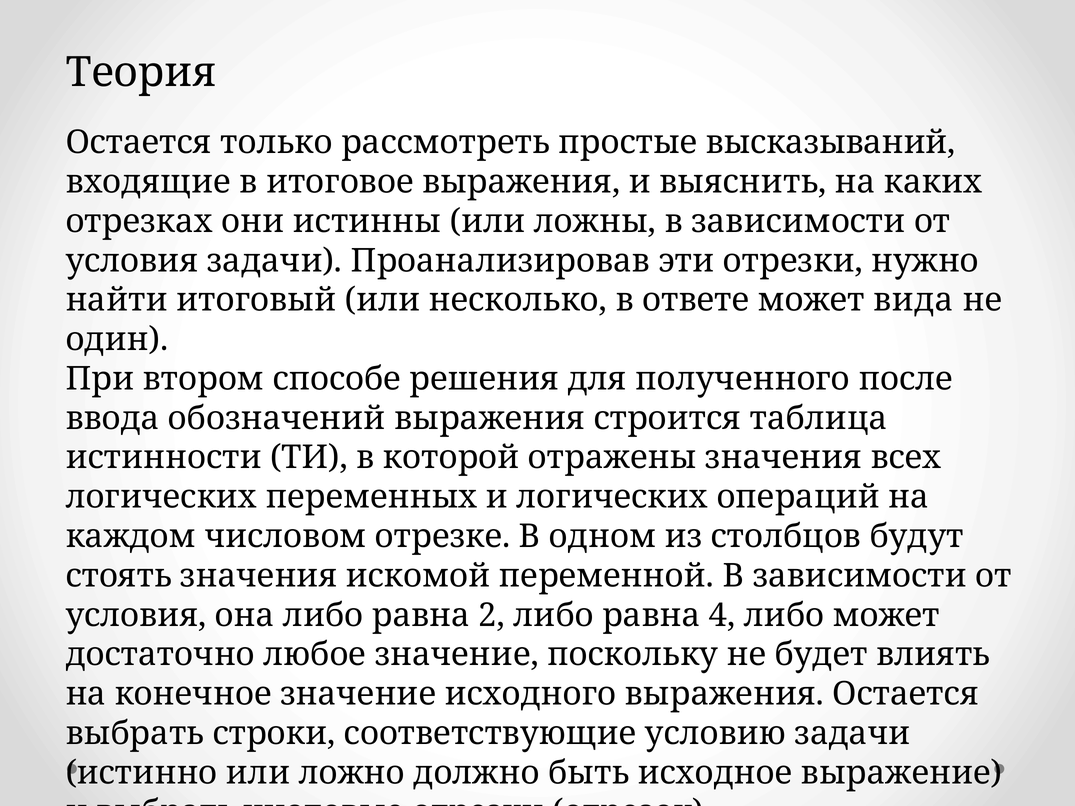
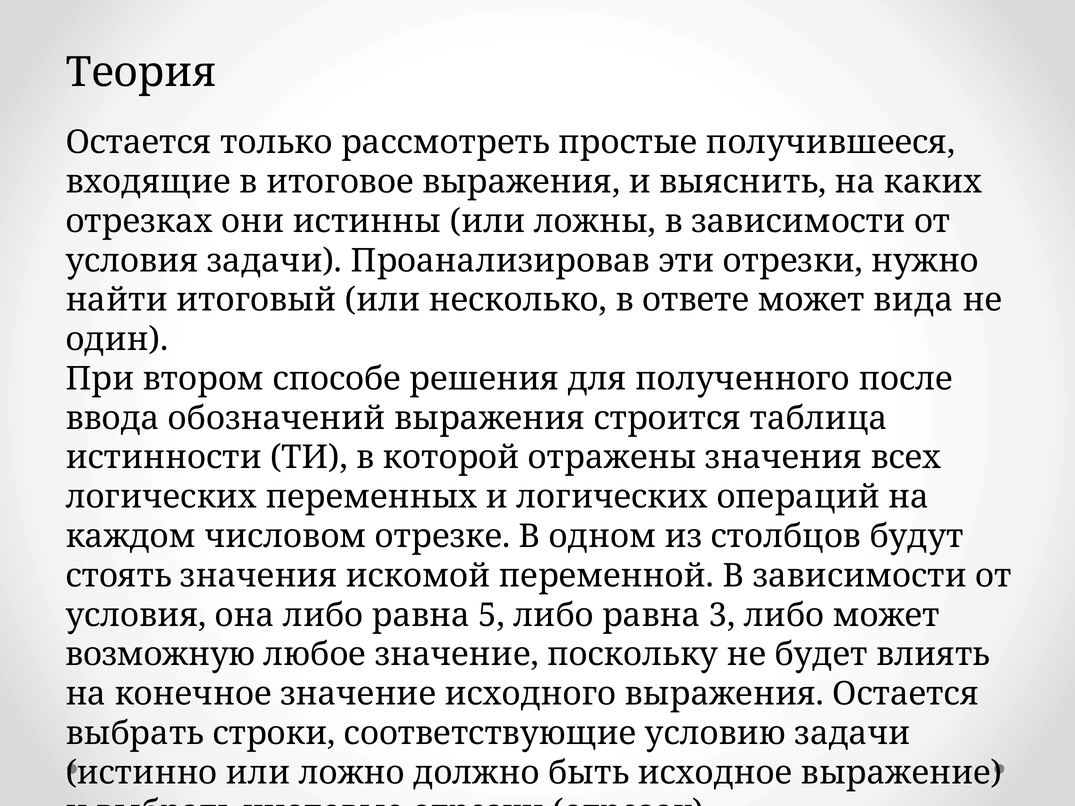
высказываний: высказываний -> получившееся (831, 143)
2: 2 -> 5 (492, 615)
4: 4 -> 3 (722, 615)
достаточно: достаточно -> возможную (160, 655)
